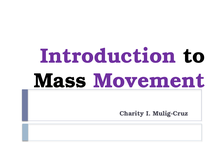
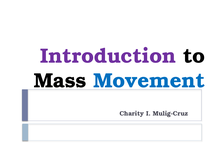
Movement colour: purple -> blue (149, 81)
